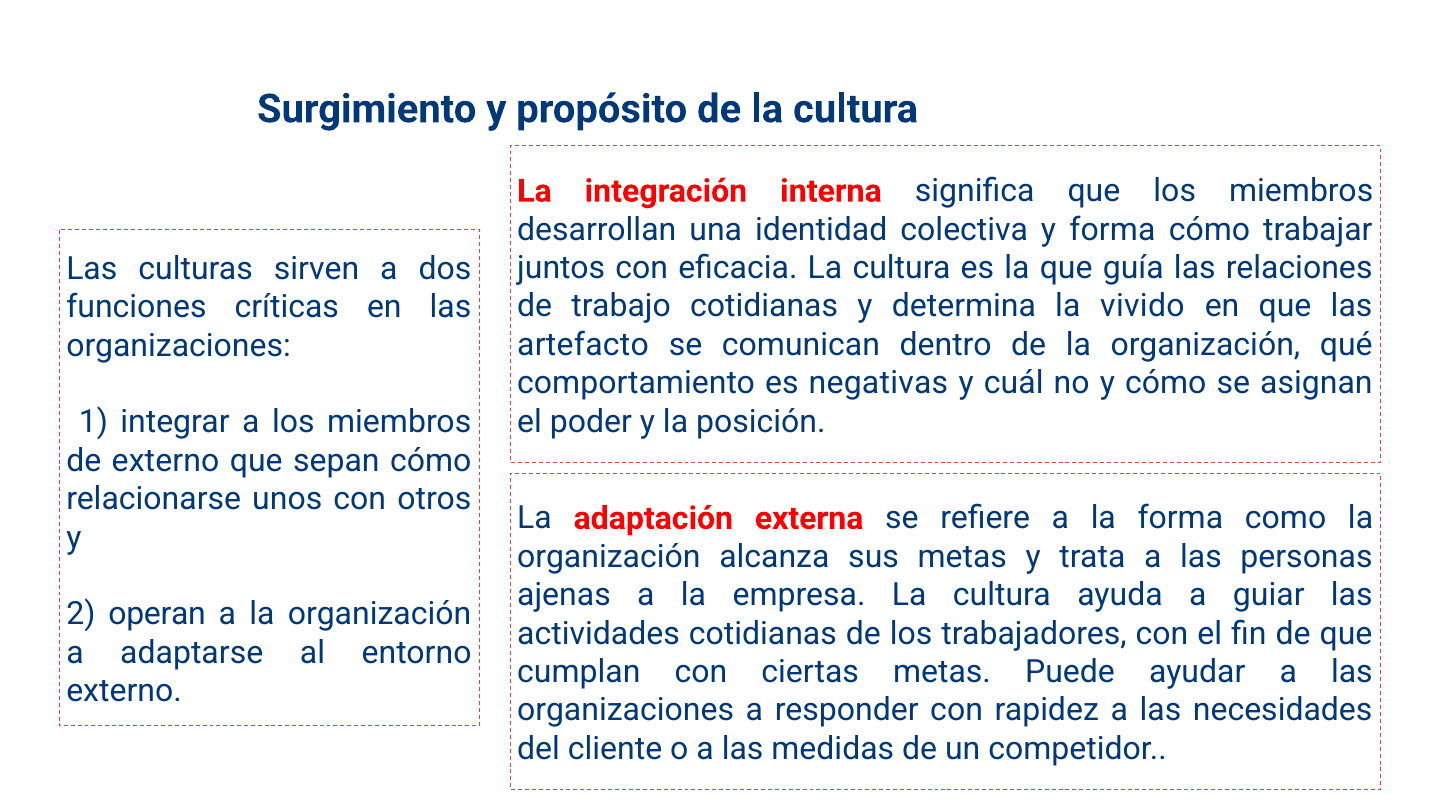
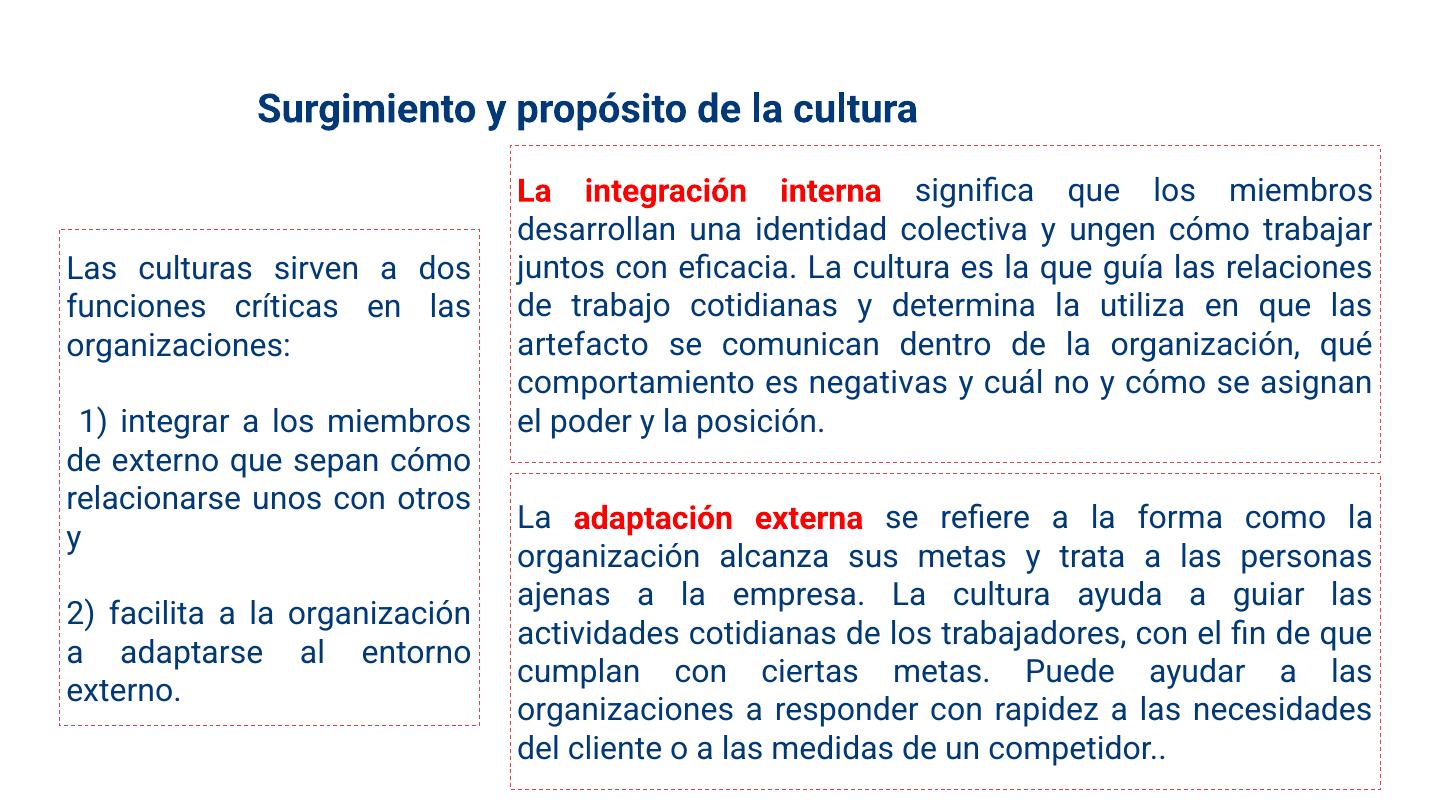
y forma: forma -> ungen (1113, 229)
vivido: vivido -> utiliza (1143, 306)
operan: operan -> facilita (157, 614)
